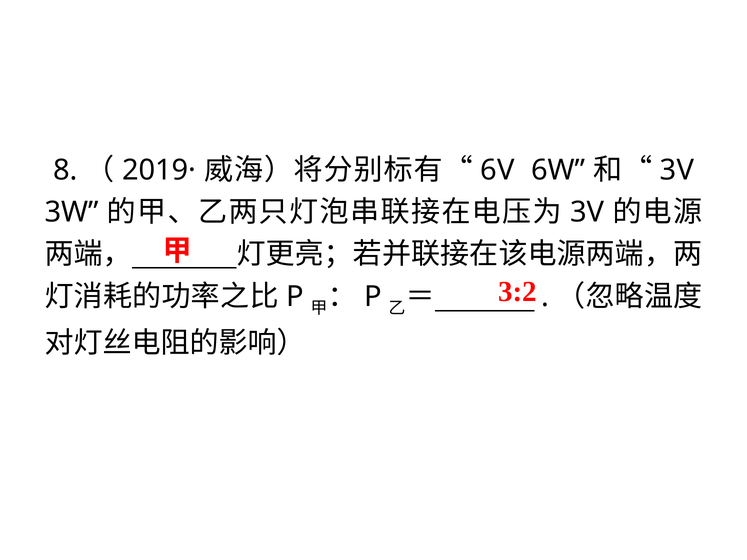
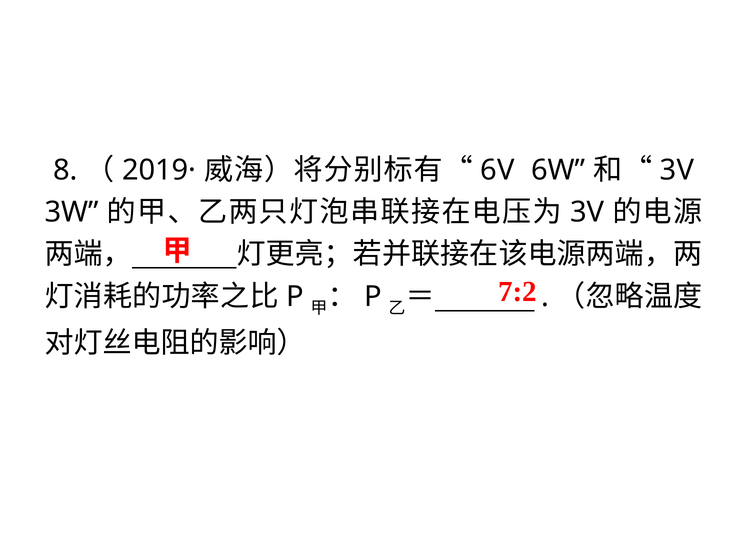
3:2: 3:2 -> 7:2 (517, 292)
